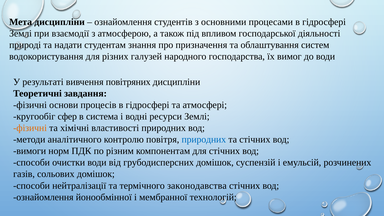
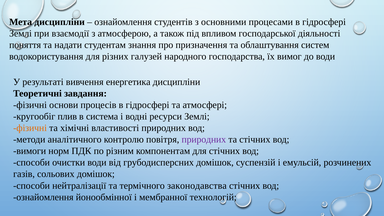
природі: природі -> поняття (25, 45)
повітряних: повітряних -> енергетика (128, 82)
сфер: сфер -> плив (67, 116)
природних colour: blue -> purple (204, 140)
